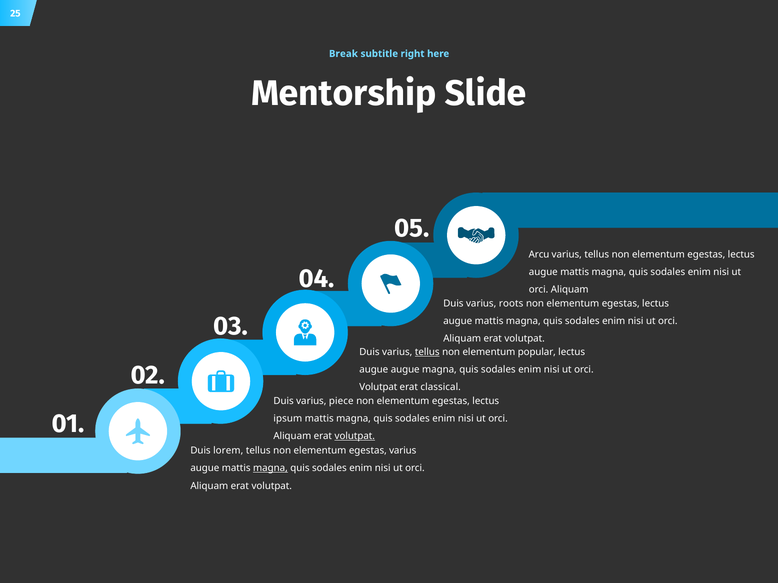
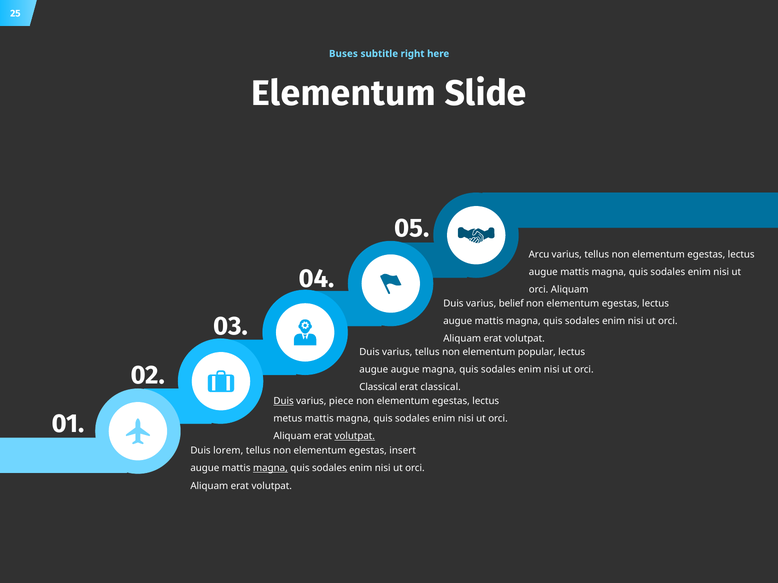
Break: Break -> Buses (343, 54)
Mentorship: Mentorship -> Elementum (344, 94)
roots: roots -> belief (511, 304)
tellus underline: present -> none (427, 352)
Volutpat: Volutpat -> Classical (378, 387)
Duis underline: none -> present (284, 401)
ipsum: ipsum -> metus (288, 419)
egestas varius: varius -> insert (403, 451)
